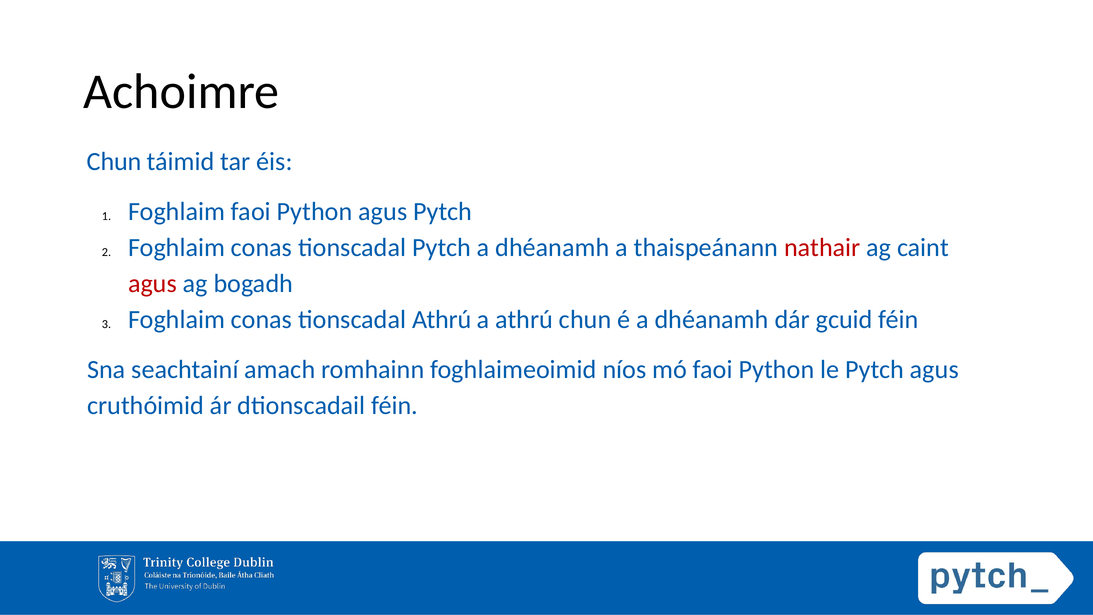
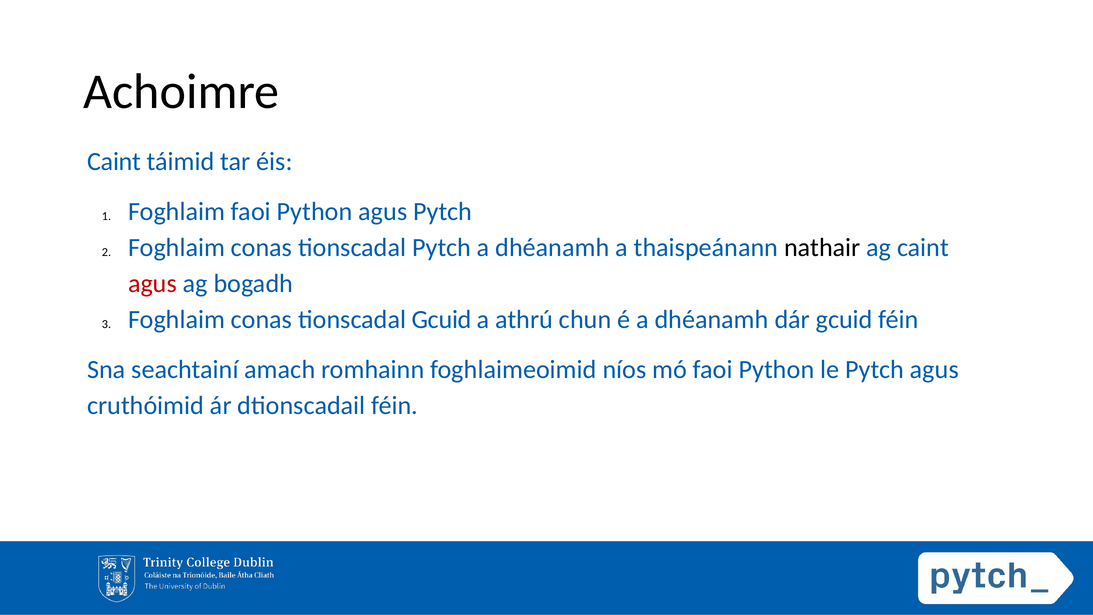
Chun: Chun -> Caint (114, 162)
nathair colour: red -> black (822, 247)
tionscadal Athrú: Athrú -> Gcuid (442, 320)
